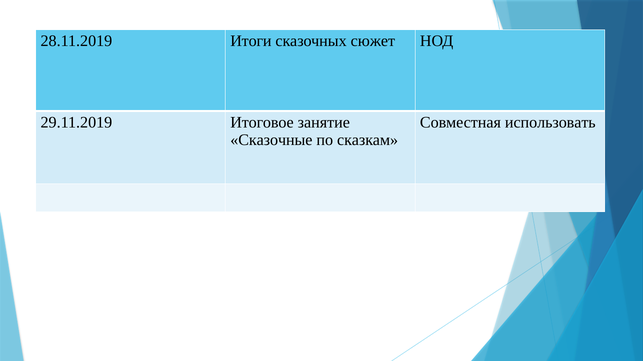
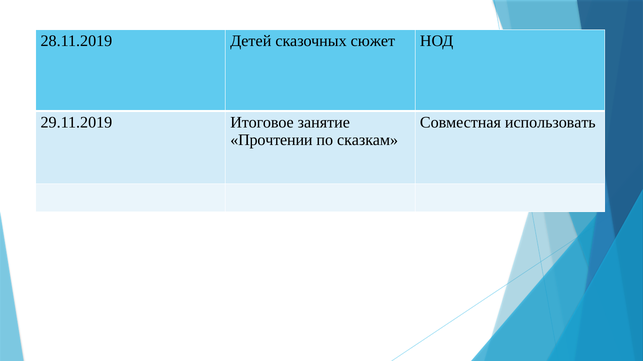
Итоги: Итоги -> Детей (251, 41)
Сказочные: Сказочные -> Прочтении (271, 140)
